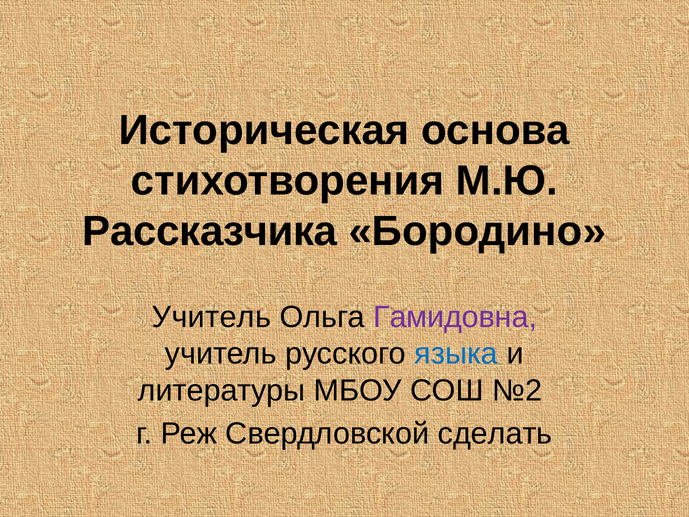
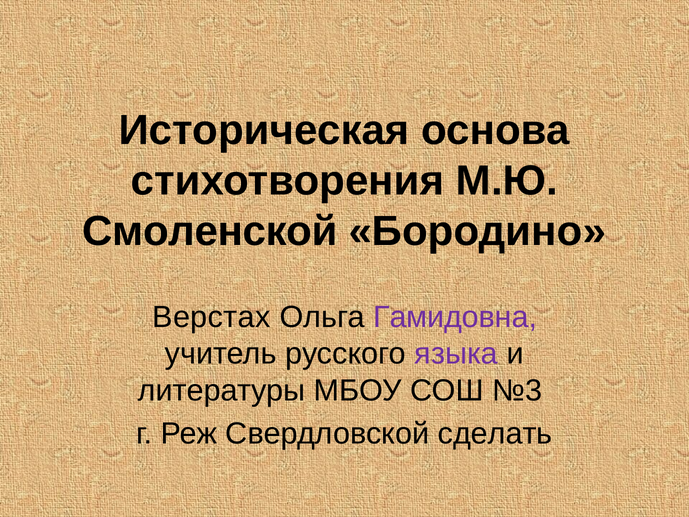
Рассказчика: Рассказчика -> Смоленской (210, 231)
Учитель: Учитель -> Верстах (211, 317)
языка colour: blue -> purple (456, 354)
№2: №2 -> №3 (517, 390)
